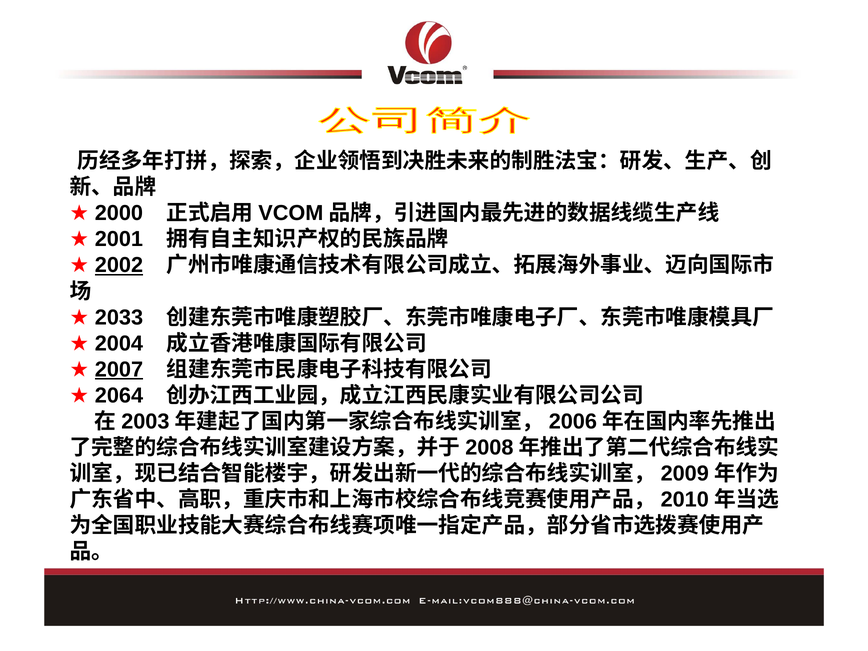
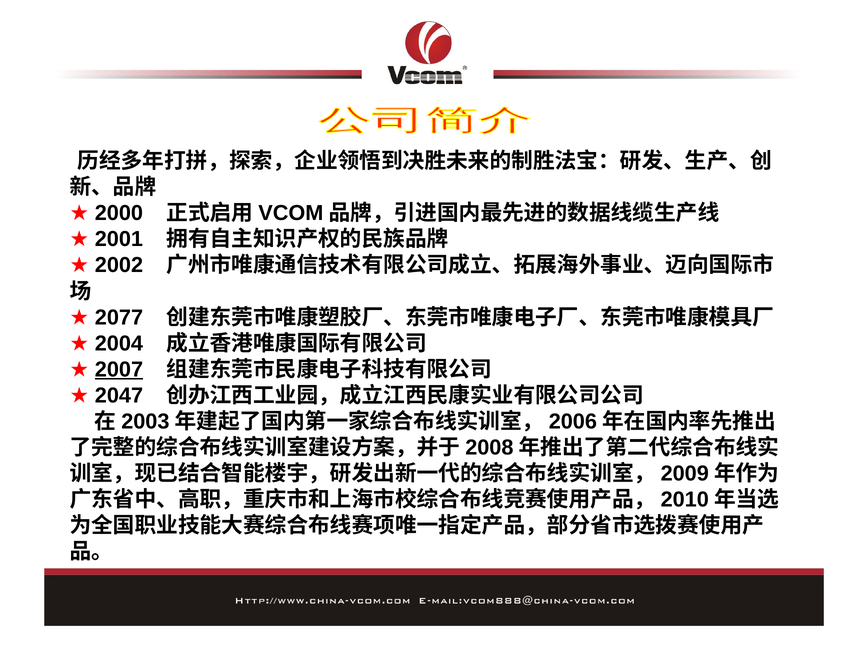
2002 underline: present -> none (119, 265)
2033: 2033 -> 2077 (119, 317)
2064: 2064 -> 2047 (119, 396)
